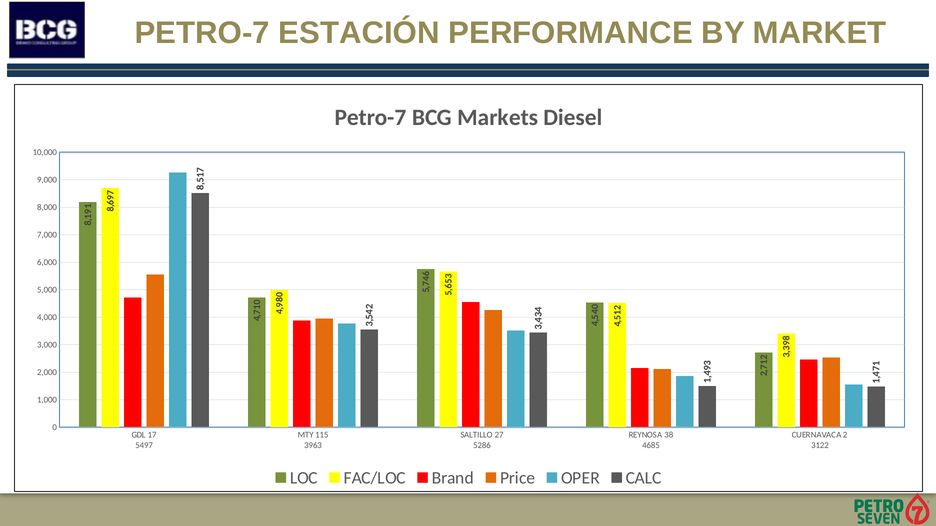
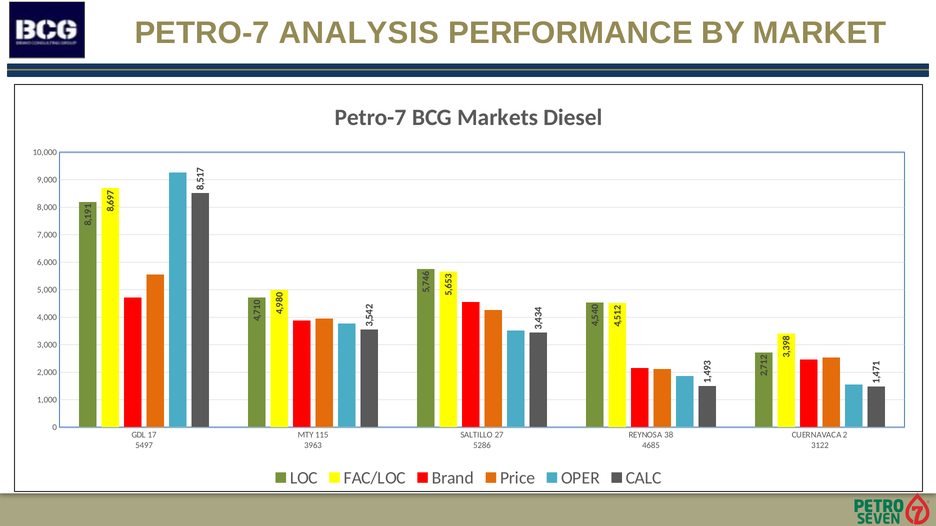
ESTACIÓN: ESTACIÓN -> ANALYSIS (359, 33)
